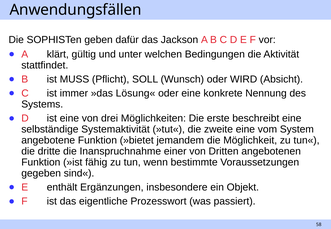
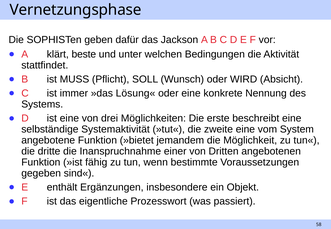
Anwendungsfällen: Anwendungsfällen -> Vernetzungsphase (76, 10)
gültig: gültig -> beste (84, 54)
